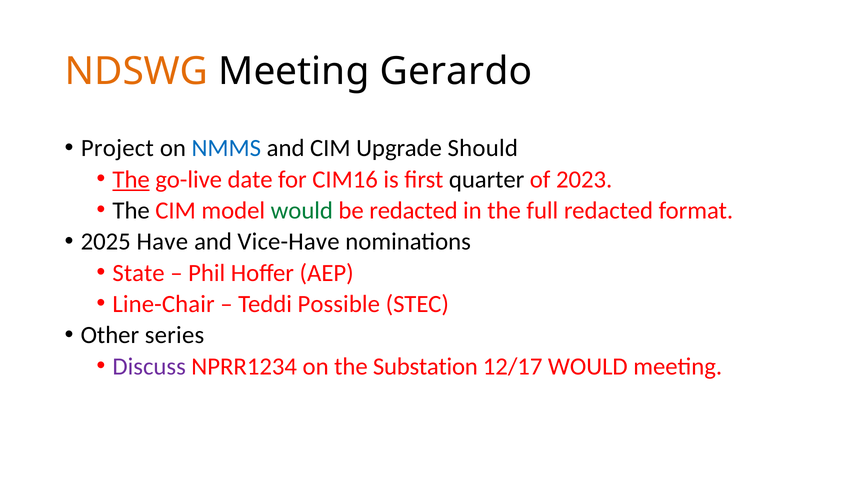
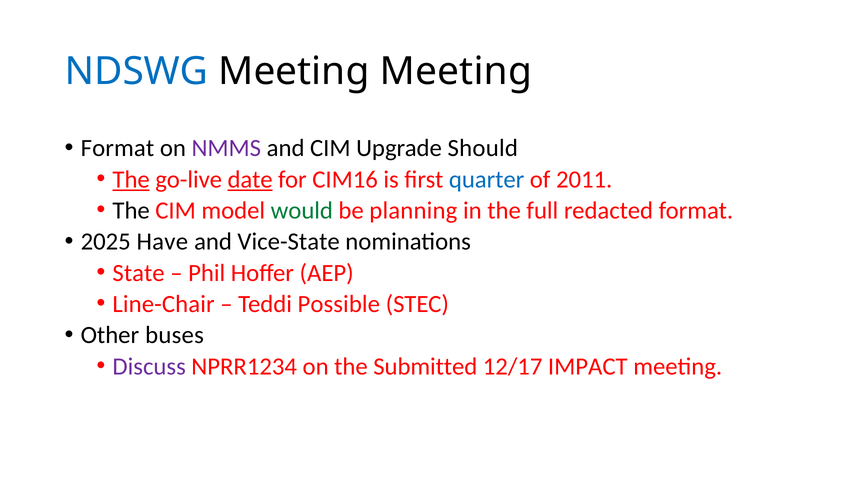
NDSWG colour: orange -> blue (136, 71)
Meeting Gerardo: Gerardo -> Meeting (456, 71)
Project: Project -> Format (117, 148)
NMMS colour: blue -> purple (226, 148)
date underline: none -> present (250, 180)
quarter colour: black -> blue (487, 180)
2023: 2023 -> 2011 (584, 180)
be redacted: redacted -> planning (413, 211)
Vice-Have: Vice-Have -> Vice-State (289, 242)
series: series -> buses (175, 336)
Substation: Substation -> Submitted (425, 367)
12/17 WOULD: WOULD -> IMPACT (588, 367)
